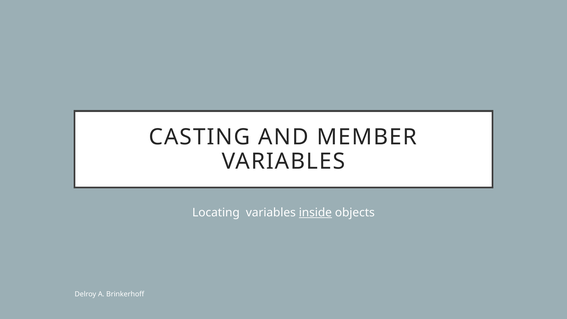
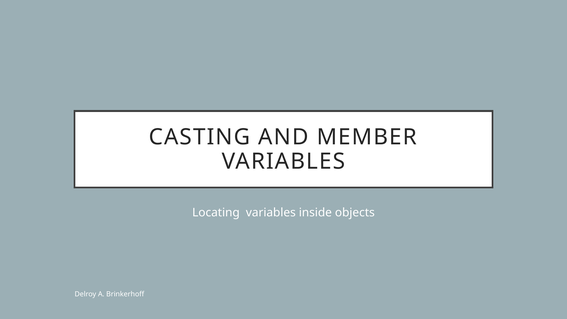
inside underline: present -> none (315, 212)
